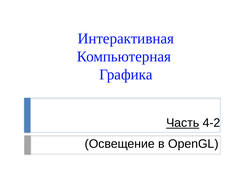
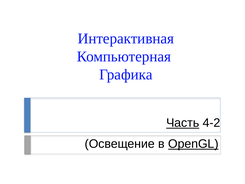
OpenGL underline: none -> present (193, 144)
